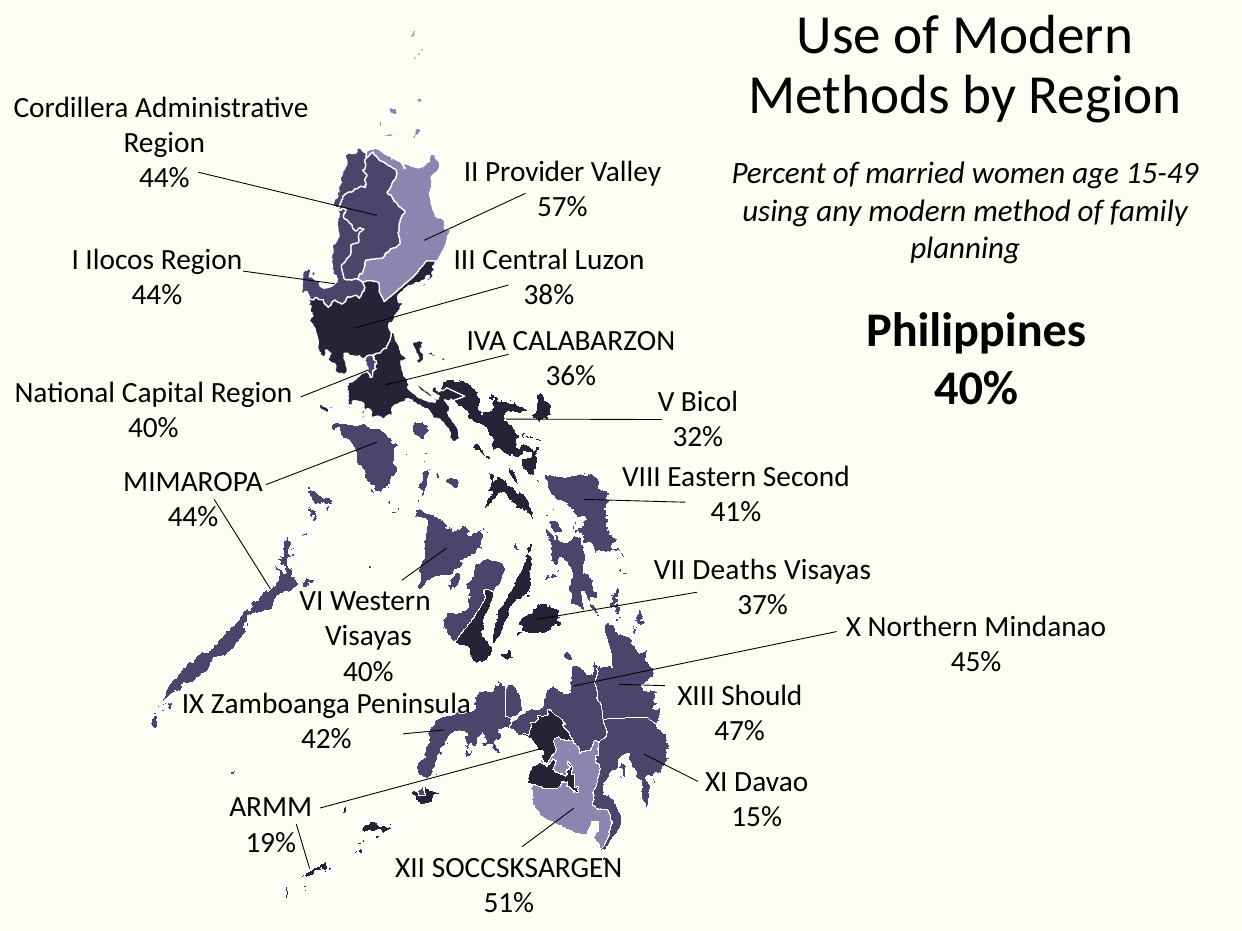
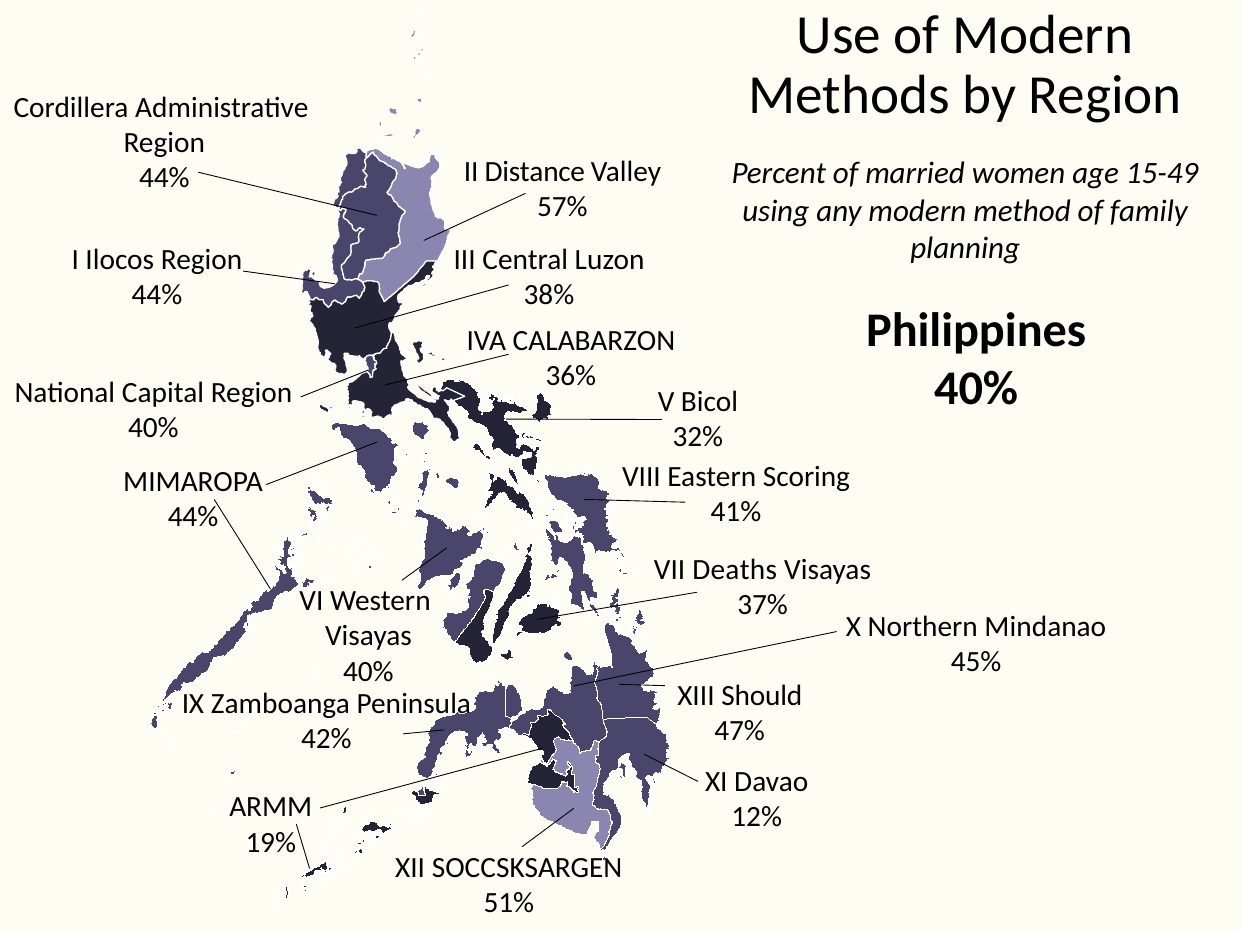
Provider: Provider -> Distance (535, 172)
Second: Second -> Scoring (806, 477)
15%: 15% -> 12% (757, 817)
